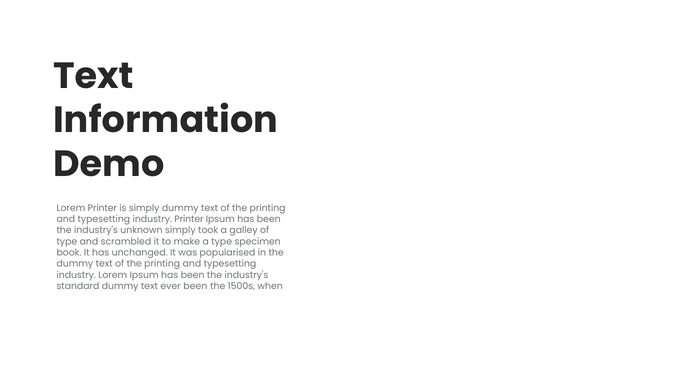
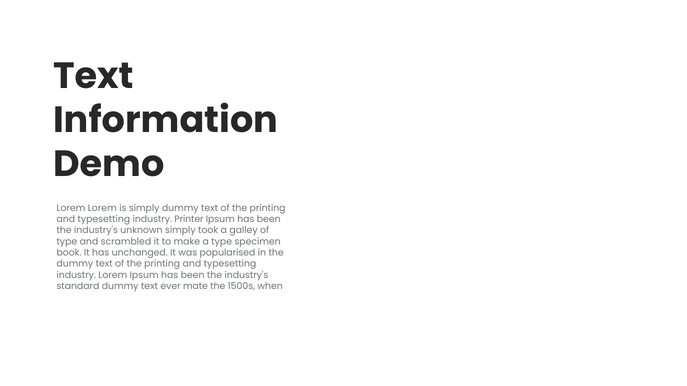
Lorem Printer: Printer -> Lorem (102, 208)
ever been: been -> mate (195, 287)
